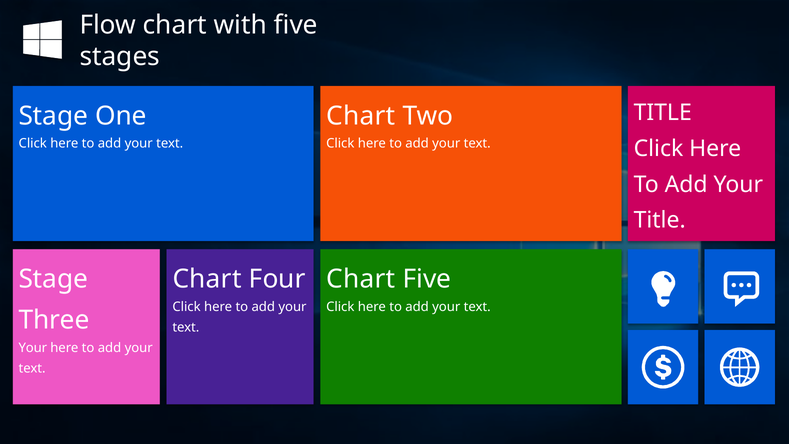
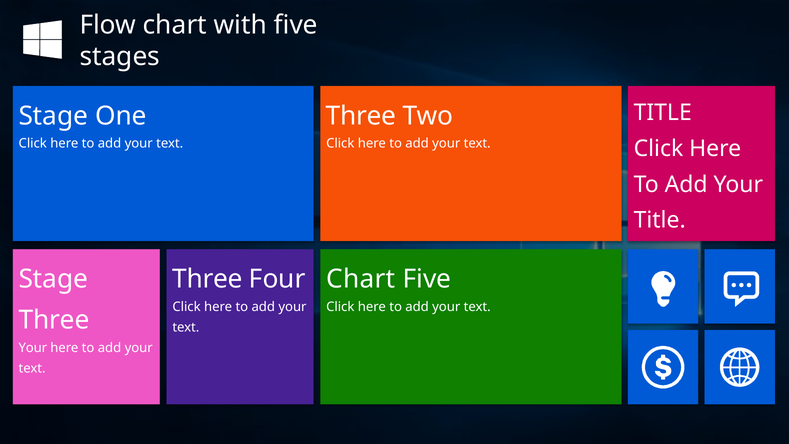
Chart: Chart -> Three (361, 116)
Chart: Chart -> Three (207, 279)
